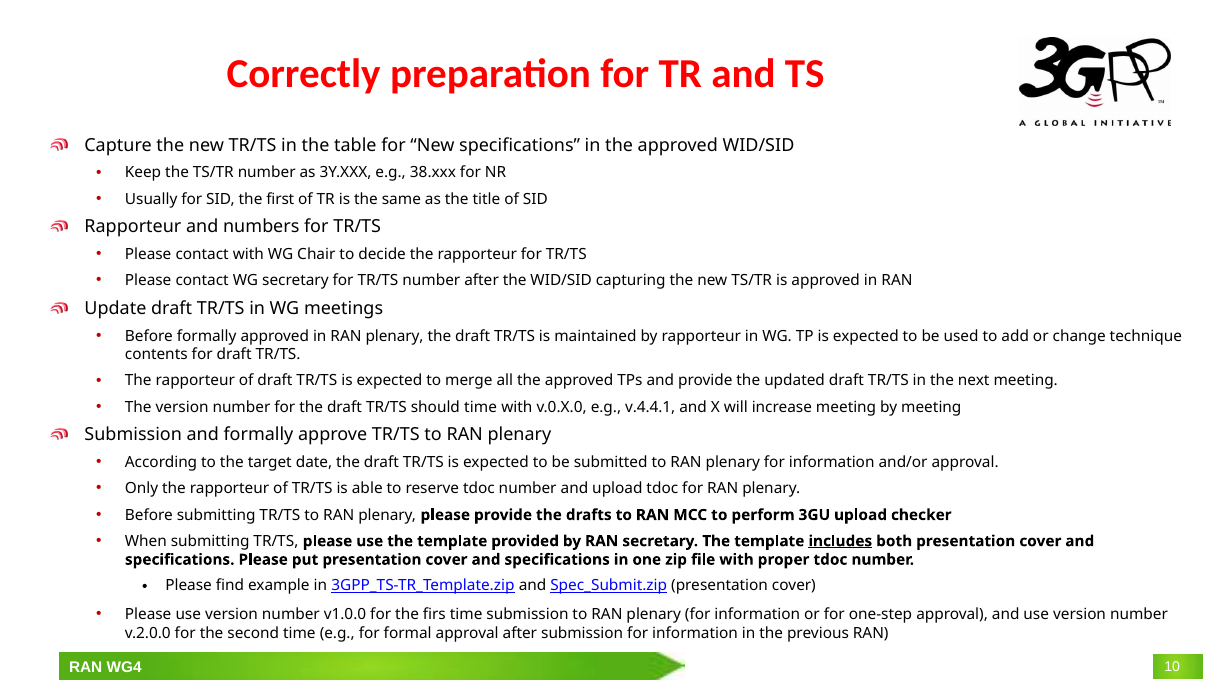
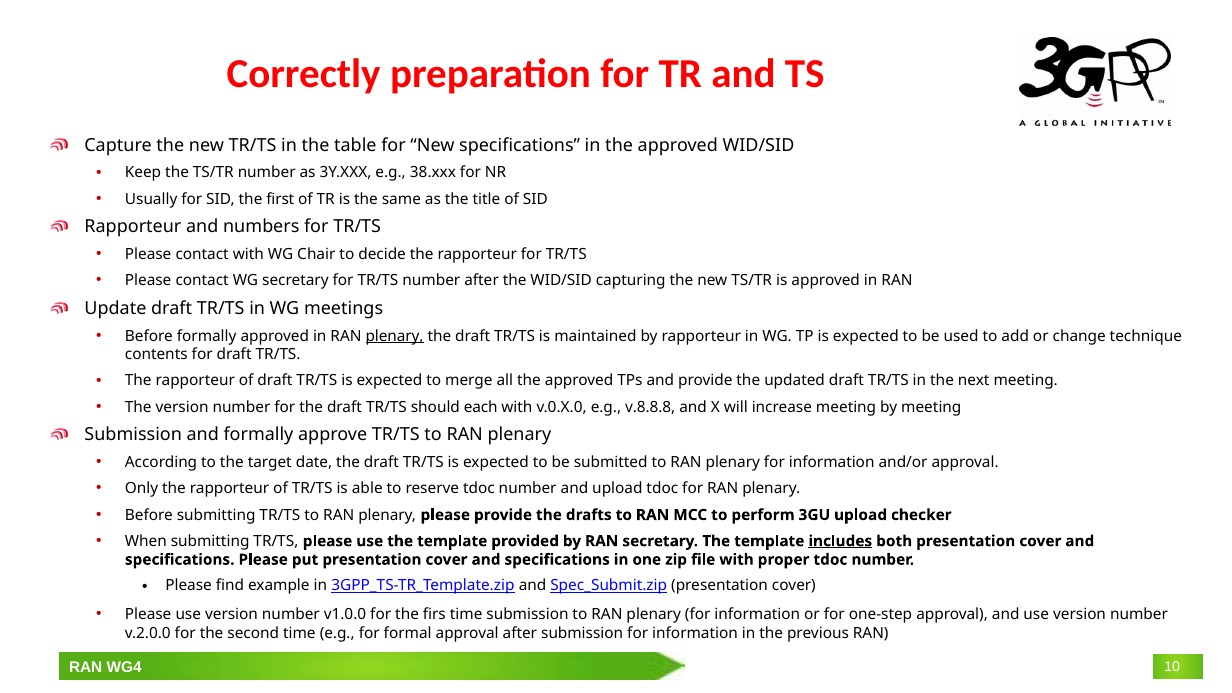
plenary underline: none -> present (395, 336)
should time: time -> each (481, 407)
v.4.4.1: v.4.4.1 -> v.8.8.8 (650, 407)
